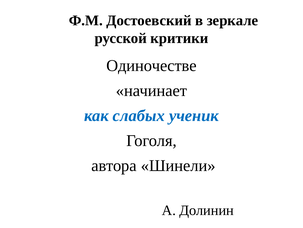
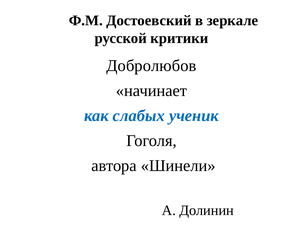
Одиночестве: Одиночестве -> Добролюбов (151, 66)
